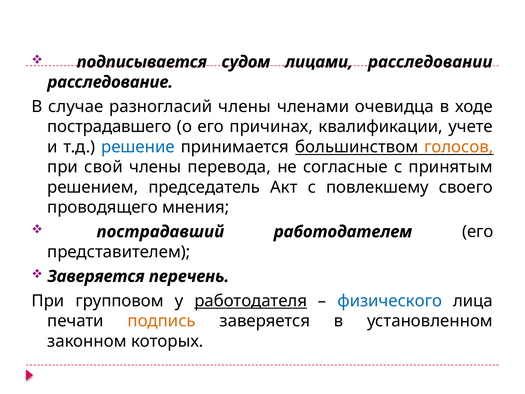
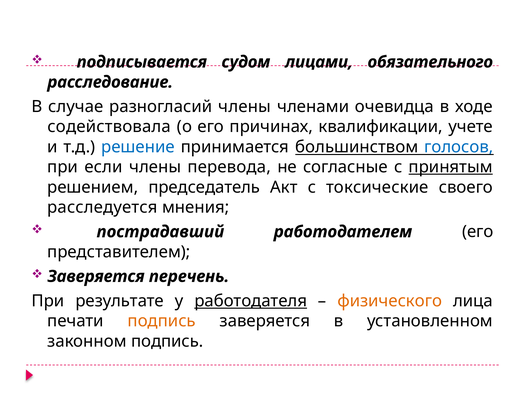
расследовании: расследовании -> обязательного (430, 62)
пострадавшего: пострадавшего -> содействовала (109, 127)
голосов colour: orange -> blue (459, 147)
свой: свой -> если (104, 167)
принятым underline: none -> present (451, 167)
повлекшему: повлекшему -> токсические (377, 187)
проводящего: проводящего -> расследуется (102, 207)
групповом: групповом -> результате (120, 301)
физического colour: blue -> orange (390, 301)
законном которых: которых -> подпись (167, 341)
